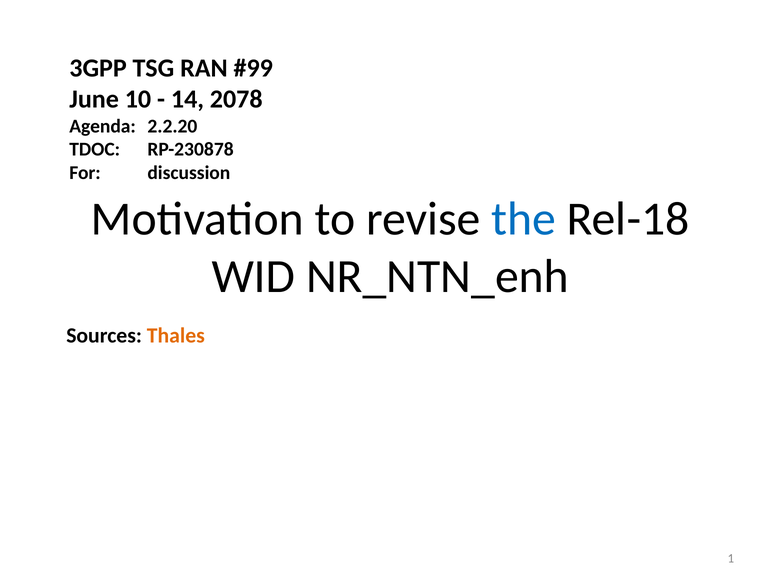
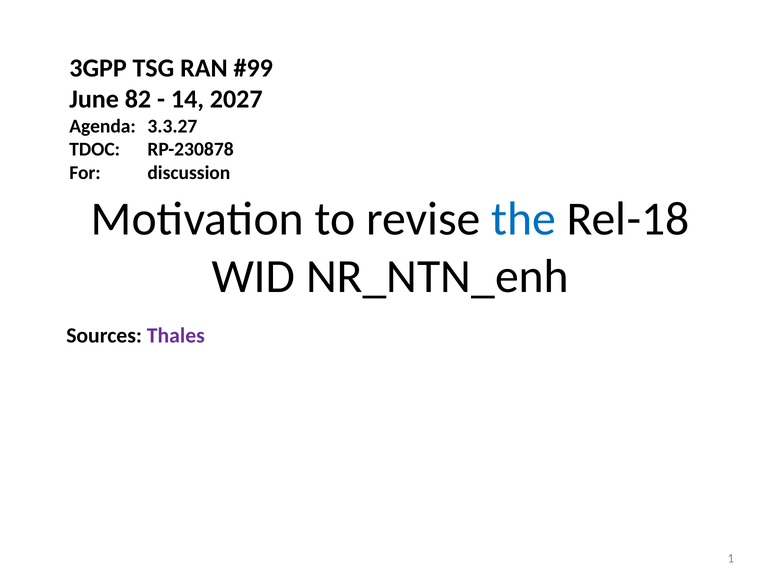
10: 10 -> 82 (138, 99)
2078: 2078 -> 2027 (236, 99)
2.2.20: 2.2.20 -> 3.3.27 (172, 126)
Thales colour: orange -> purple (176, 336)
